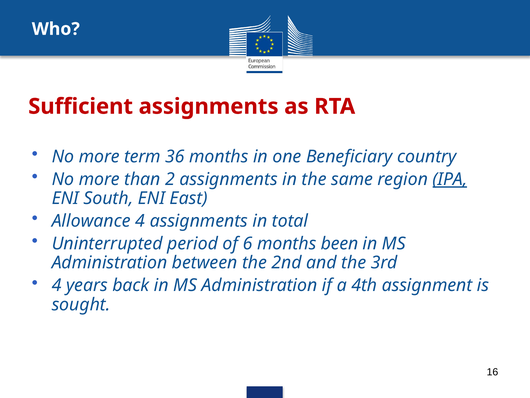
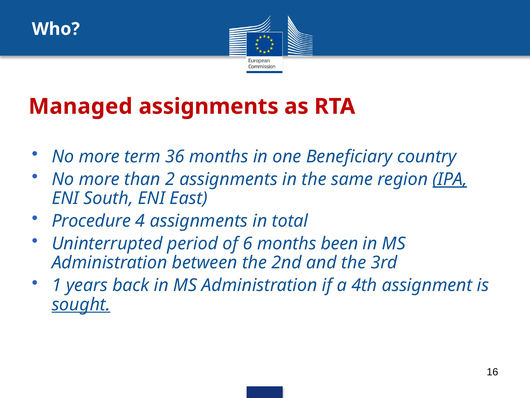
Sufficient: Sufficient -> Managed (80, 106)
Allowance: Allowance -> Procedure (91, 221)
4: 4 -> 1 (57, 285)
sought underline: none -> present (81, 304)
